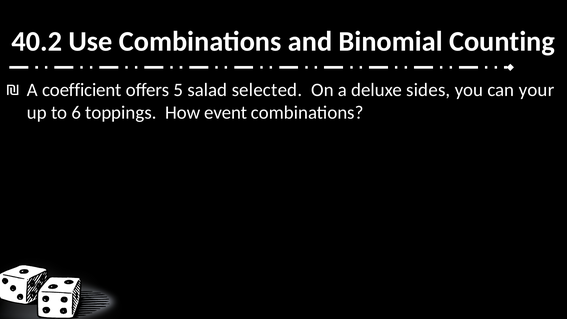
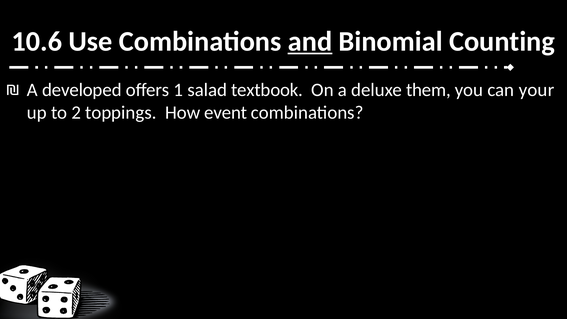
40.2: 40.2 -> 10.6 (37, 41)
and underline: none -> present (310, 41)
coefficient: coefficient -> developed (82, 90)
5: 5 -> 1 (178, 90)
selected: selected -> textbook (267, 90)
sides: sides -> them (428, 90)
6: 6 -> 2 (76, 113)
